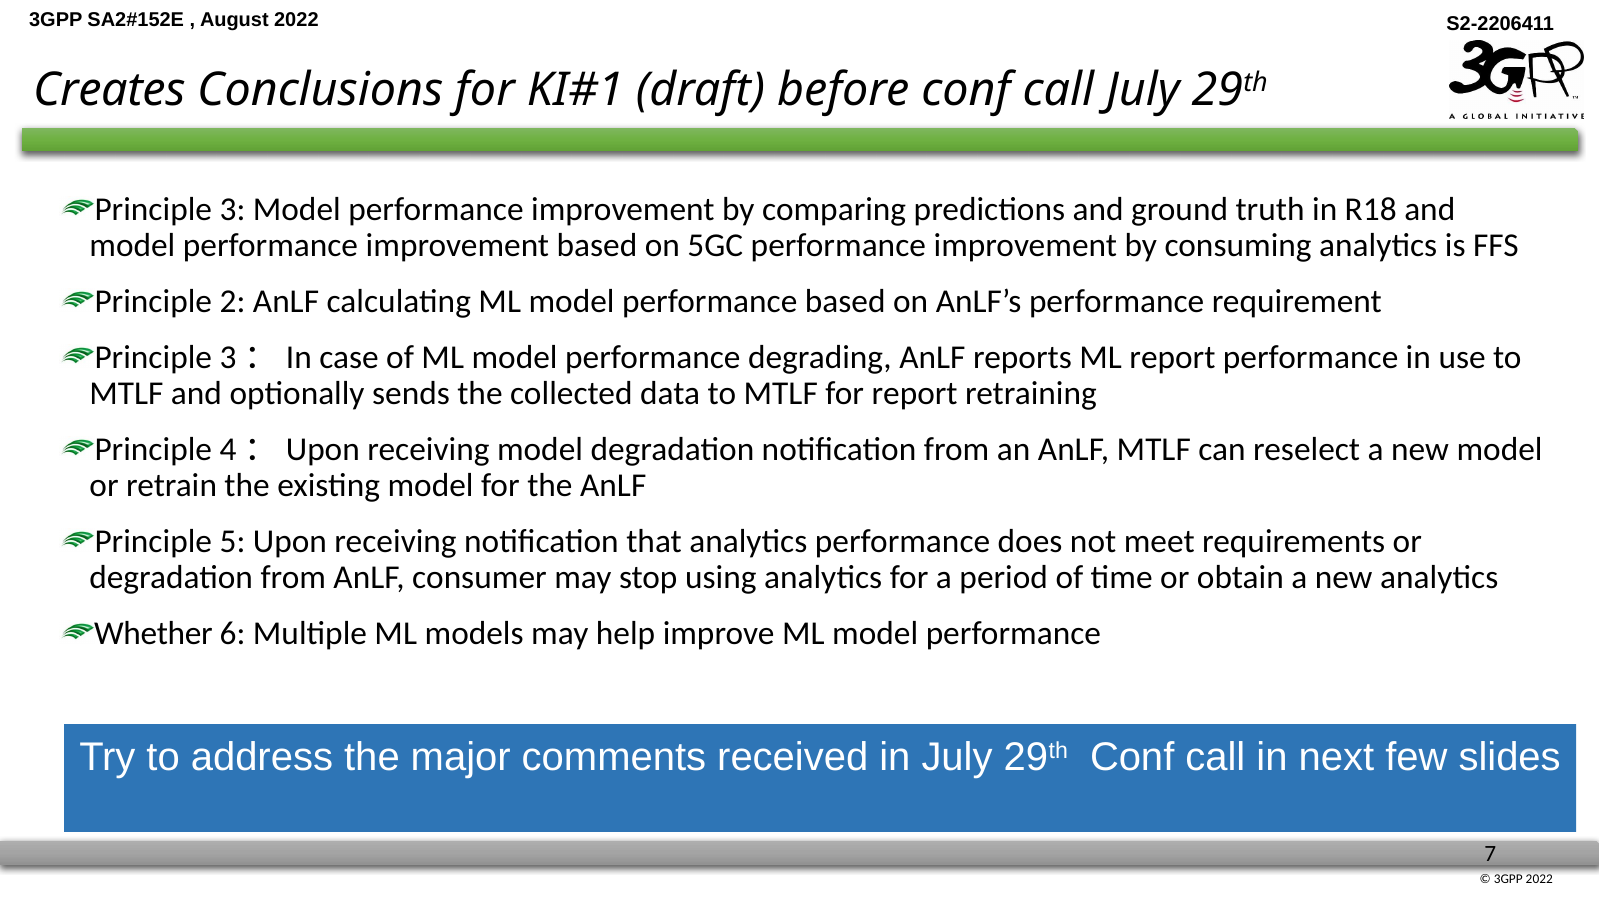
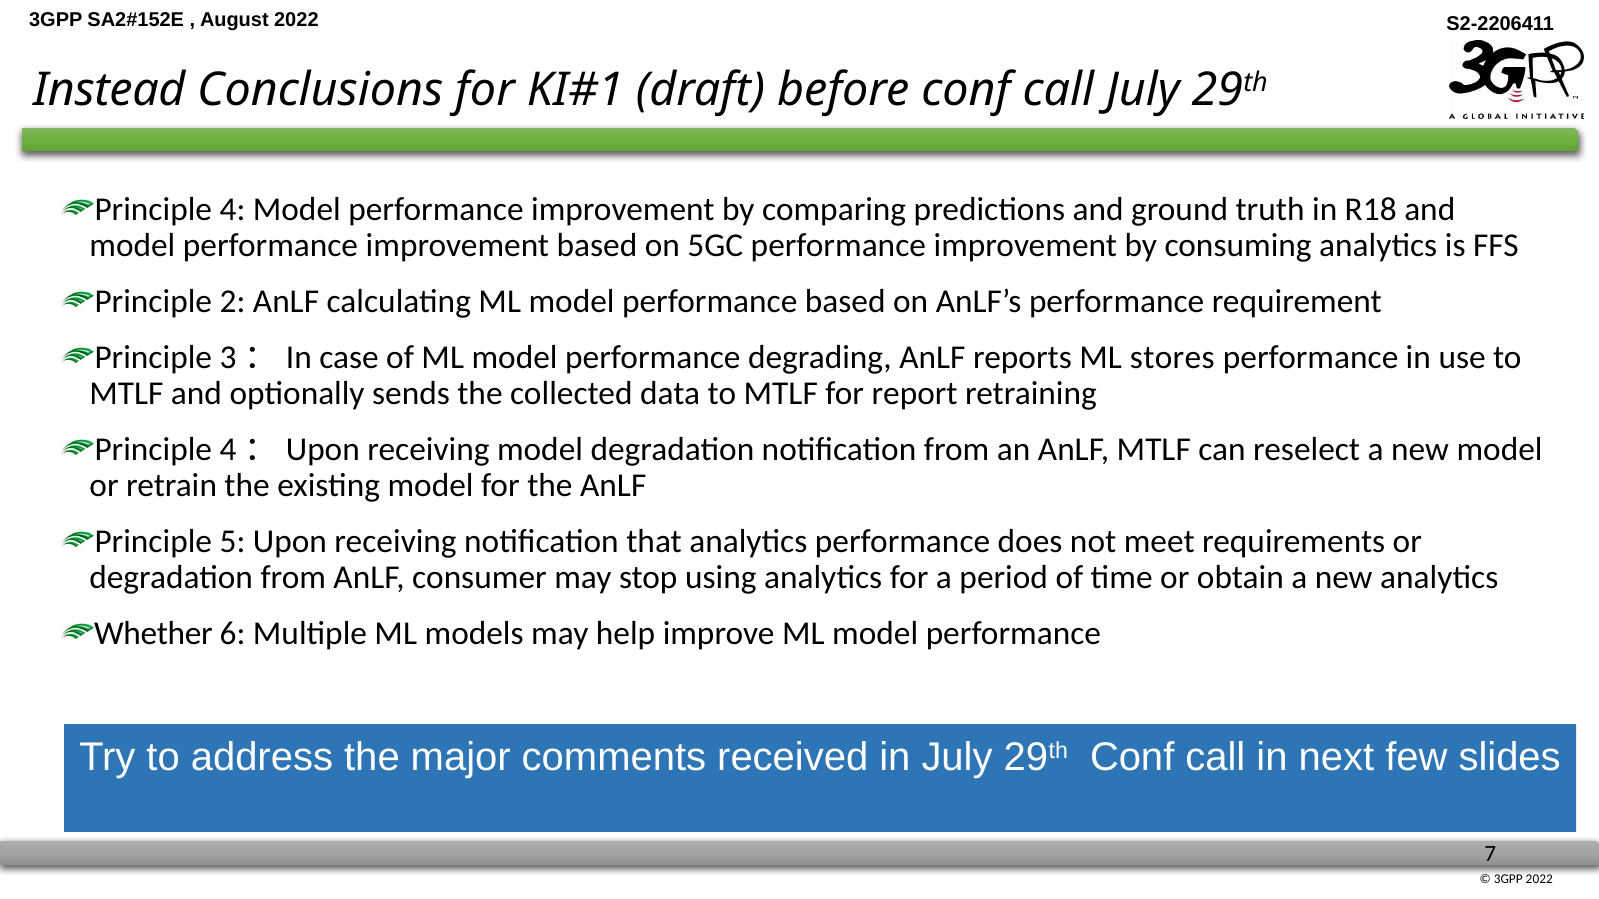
Creates: Creates -> Instead (109, 91)
3: 3 -> 4 (233, 210)
ML report: report -> stores (1172, 358)
